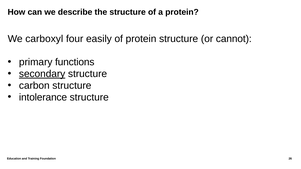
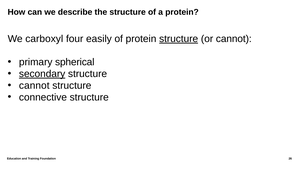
structure underline: none -> present (179, 39)
functions: functions -> spherical (75, 62)
carbon: carbon -> cannot (34, 86)
intolerance: intolerance -> connective (43, 97)
